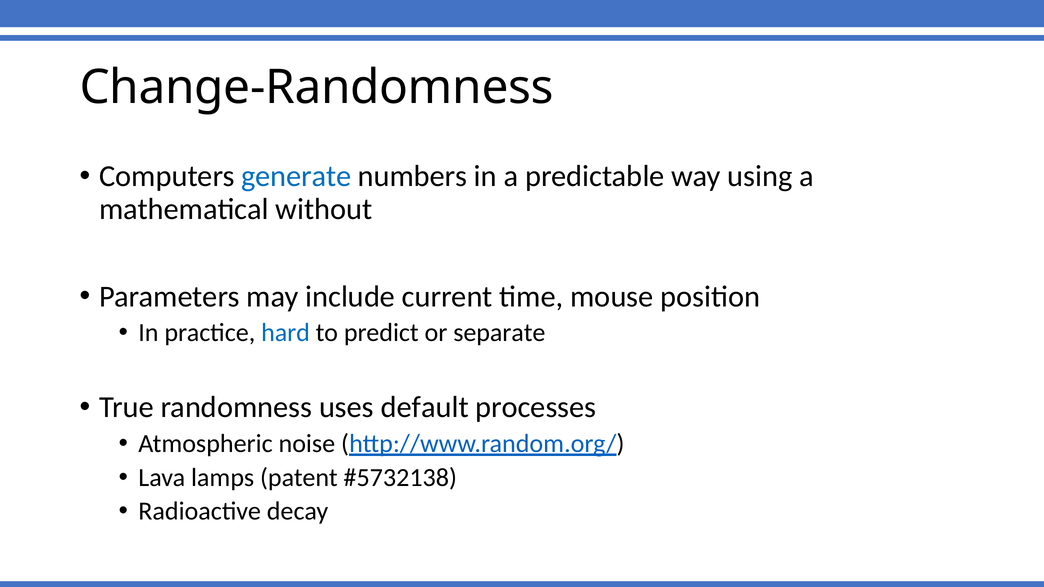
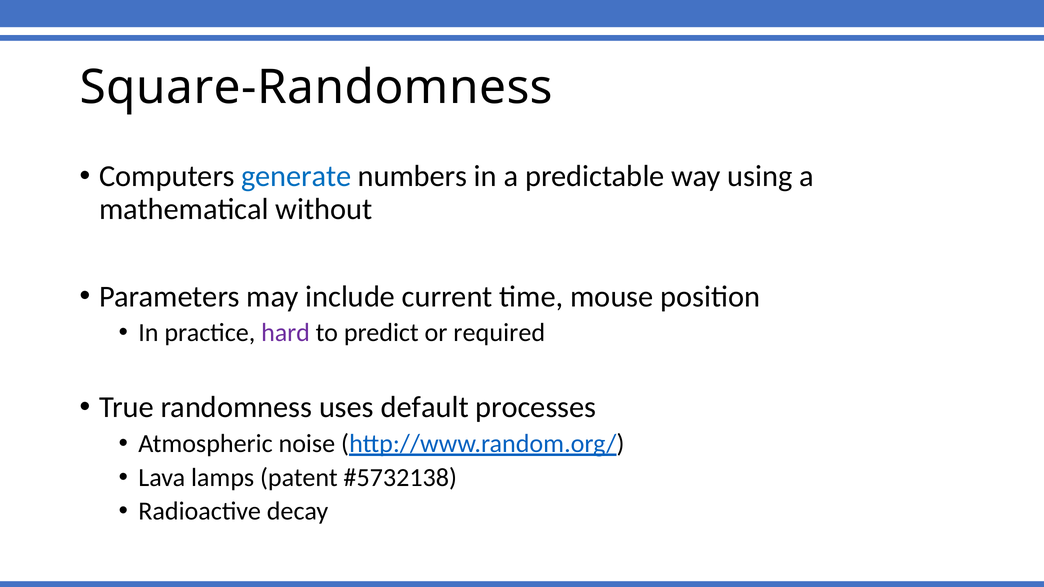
Change-Randomness: Change-Randomness -> Square-Randomness (316, 88)
hard colour: blue -> purple (286, 333)
separate: separate -> required (499, 333)
